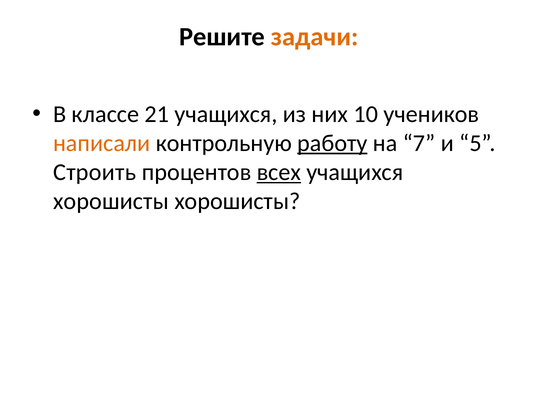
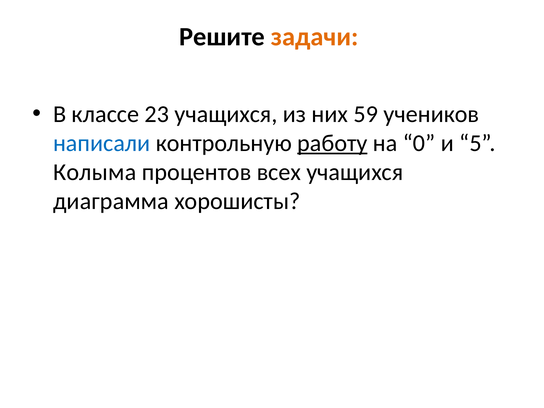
21: 21 -> 23 (157, 114)
10: 10 -> 59 (366, 114)
написали colour: orange -> blue (102, 143)
7: 7 -> 0 (419, 143)
Строить: Строить -> Колыма (95, 172)
всех underline: present -> none (279, 172)
хорошисты: хорошисты -> диаграмма (111, 201)
